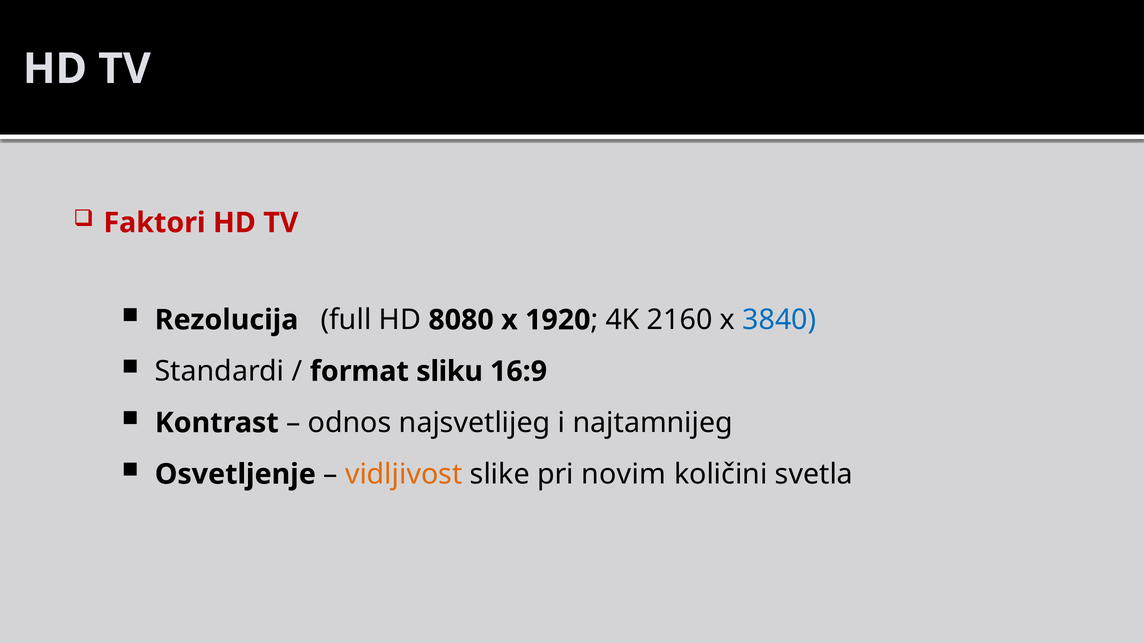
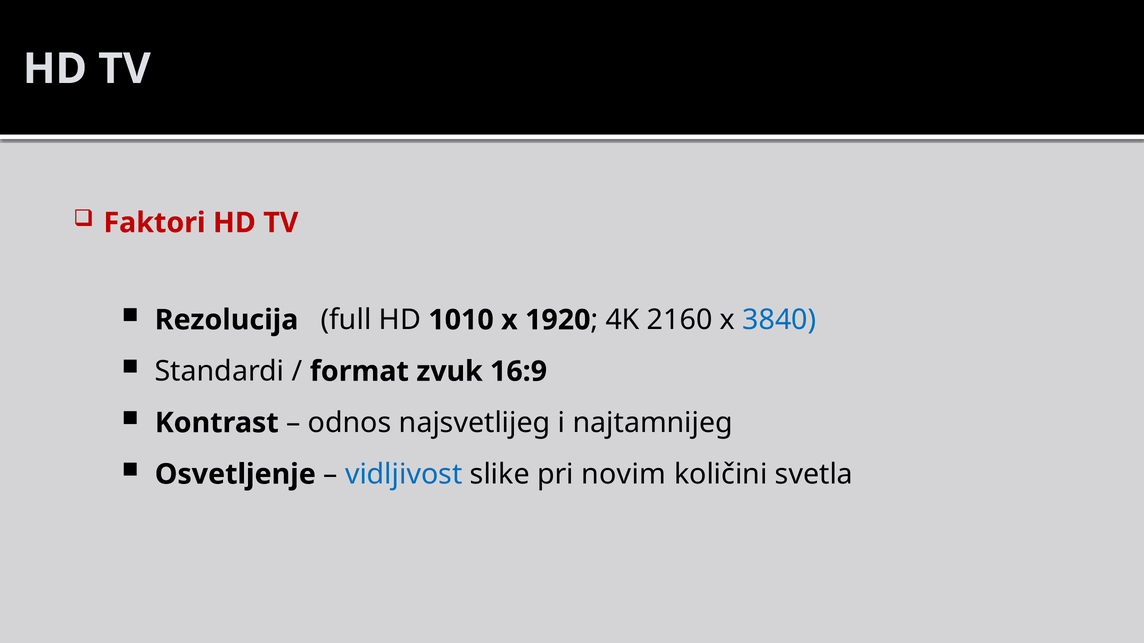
8080: 8080 -> 1010 (461, 320)
sliku: sliku -> zvuk (450, 372)
vidljivost colour: orange -> blue (404, 475)
